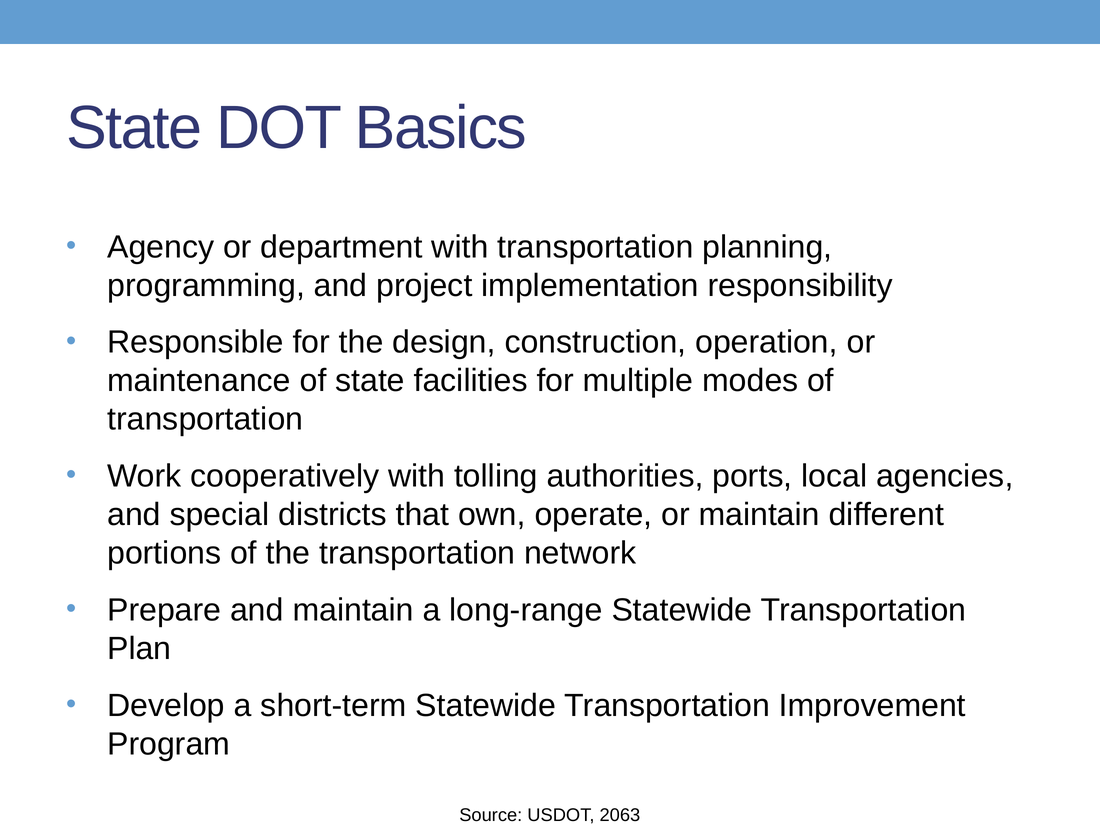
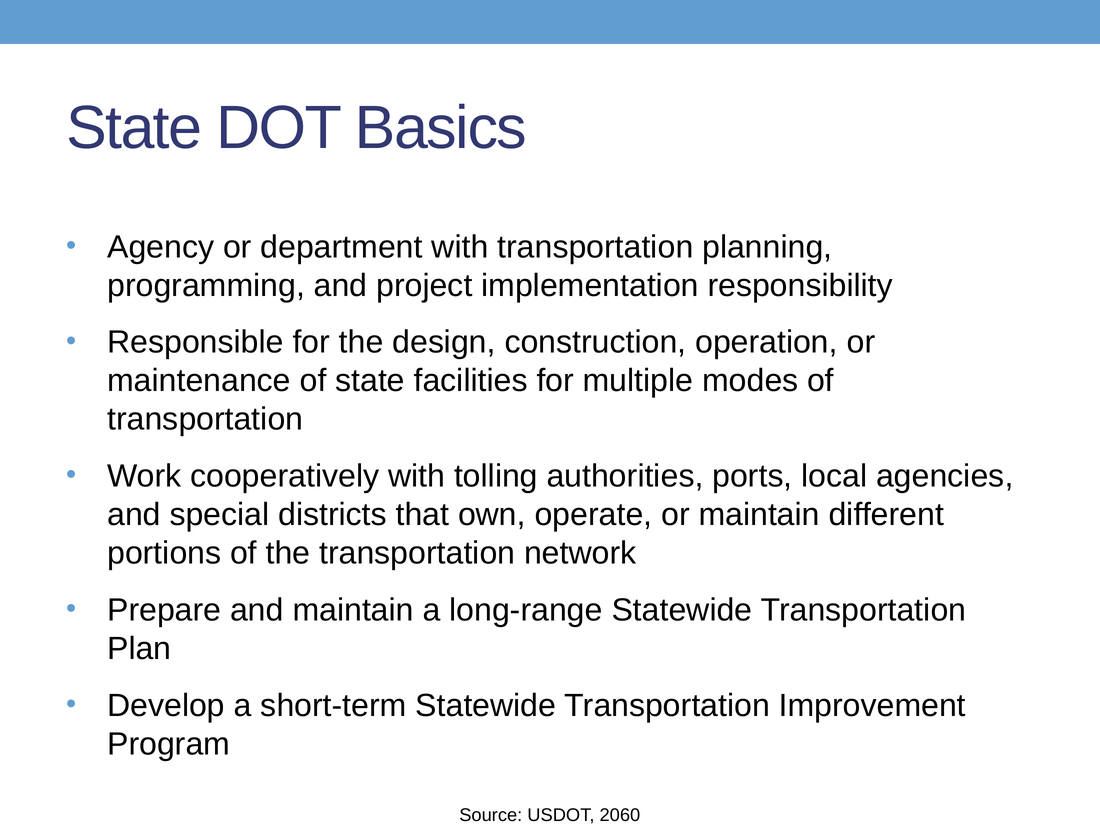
2063: 2063 -> 2060 (620, 815)
